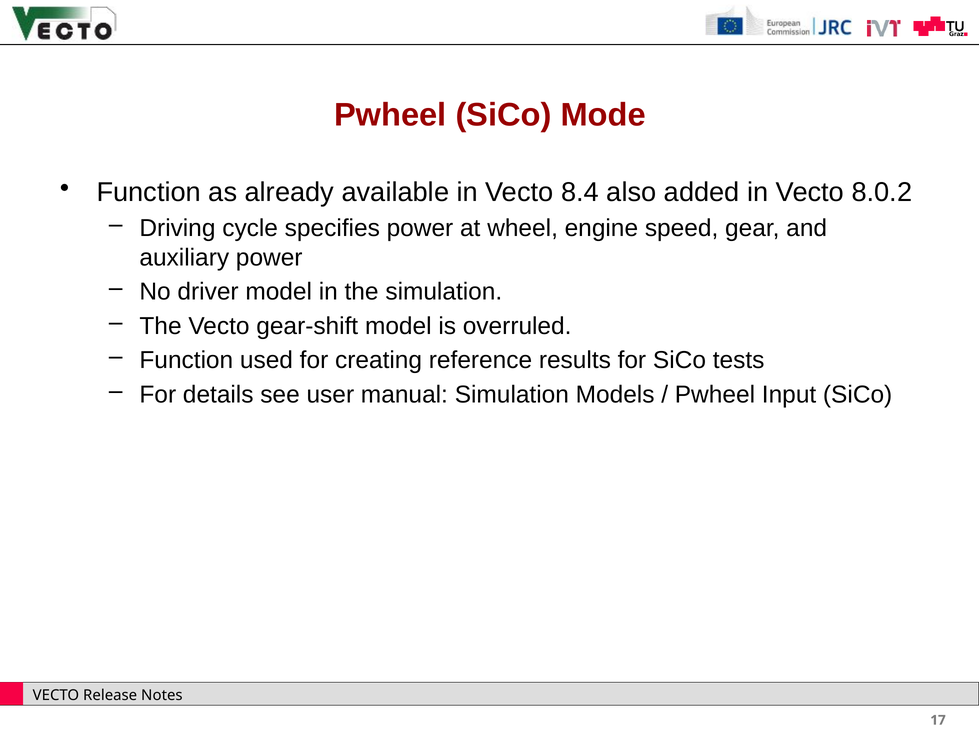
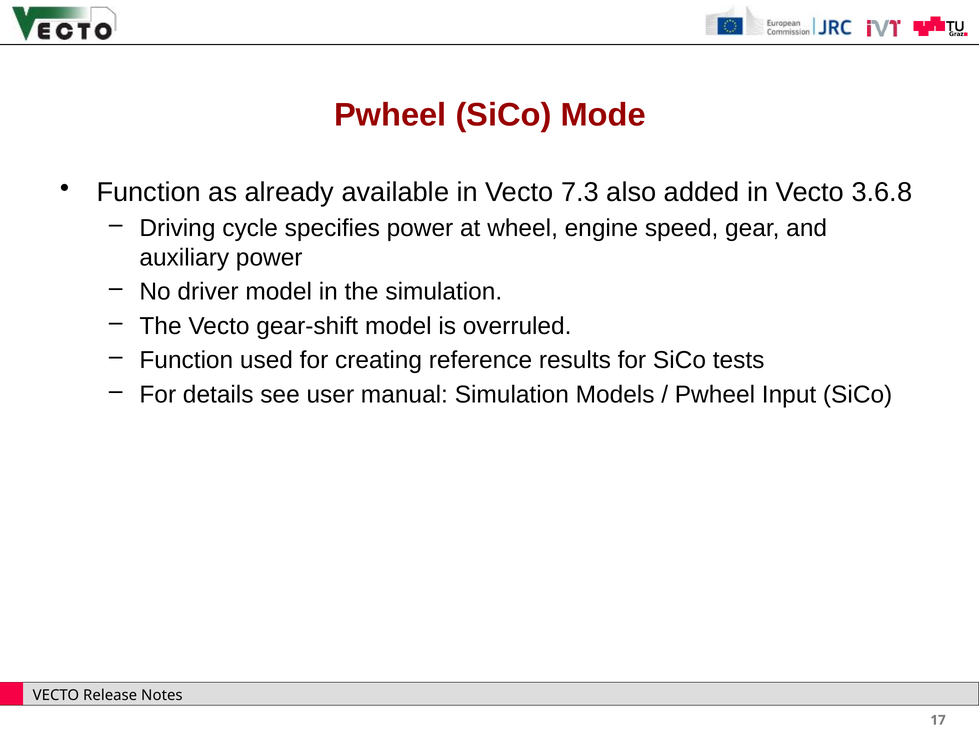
8.4: 8.4 -> 7.3 (580, 193)
8.0.2: 8.0.2 -> 3.6.8 (882, 193)
